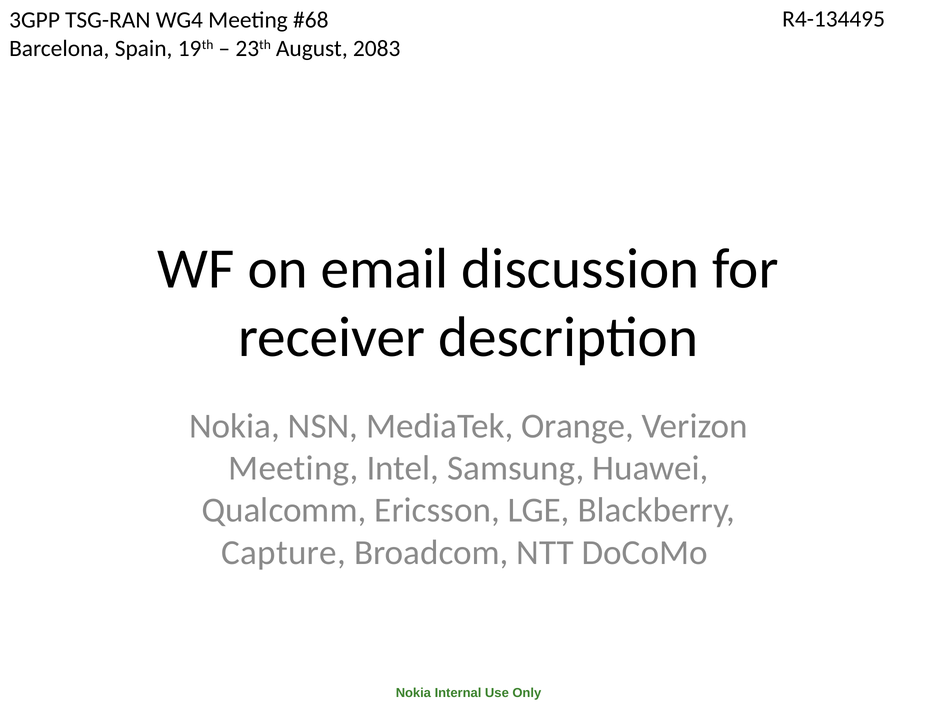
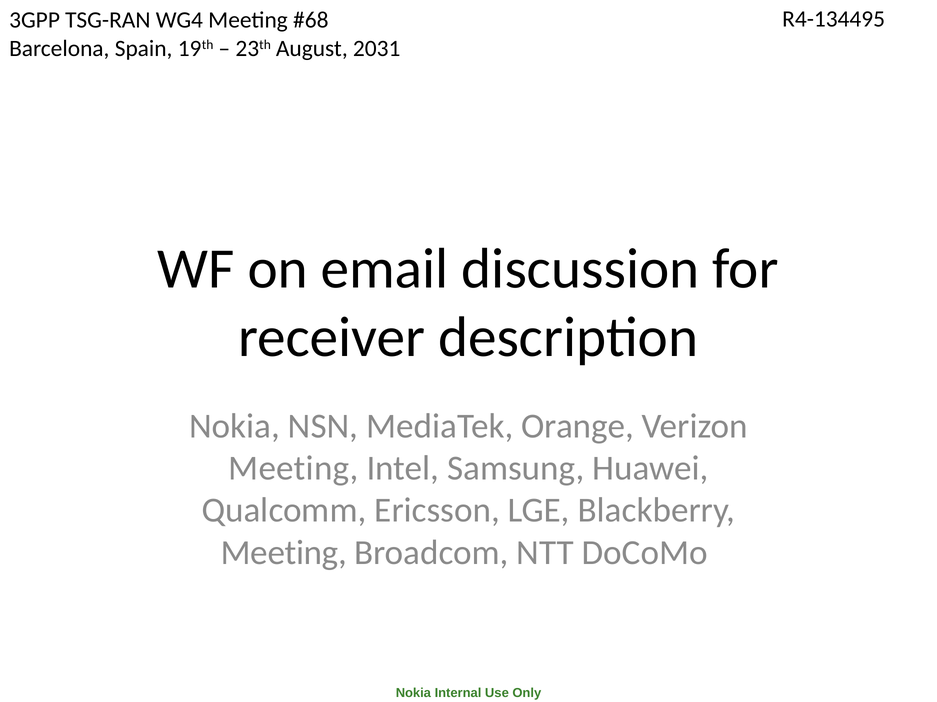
2083: 2083 -> 2031 (377, 48)
Capture: Capture -> Meeting (284, 553)
